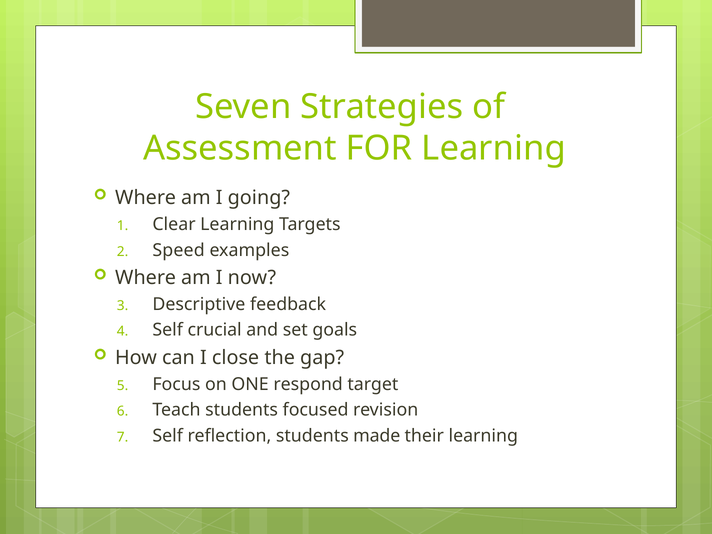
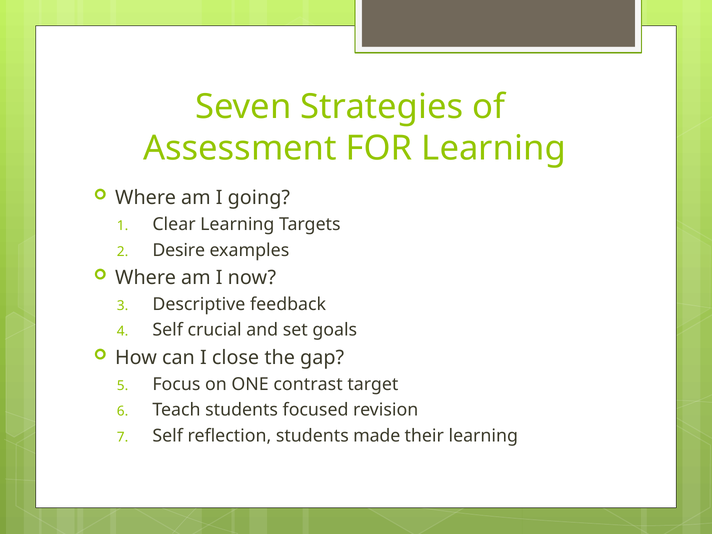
Speed: Speed -> Desire (179, 250)
respond: respond -> contrast (308, 384)
